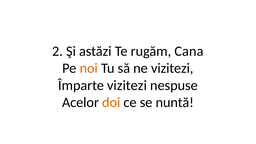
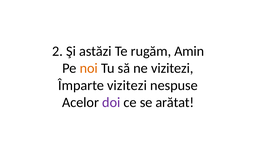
Cana: Cana -> Amin (189, 51)
doi colour: orange -> purple (111, 102)
nuntă: nuntă -> arătat (175, 102)
